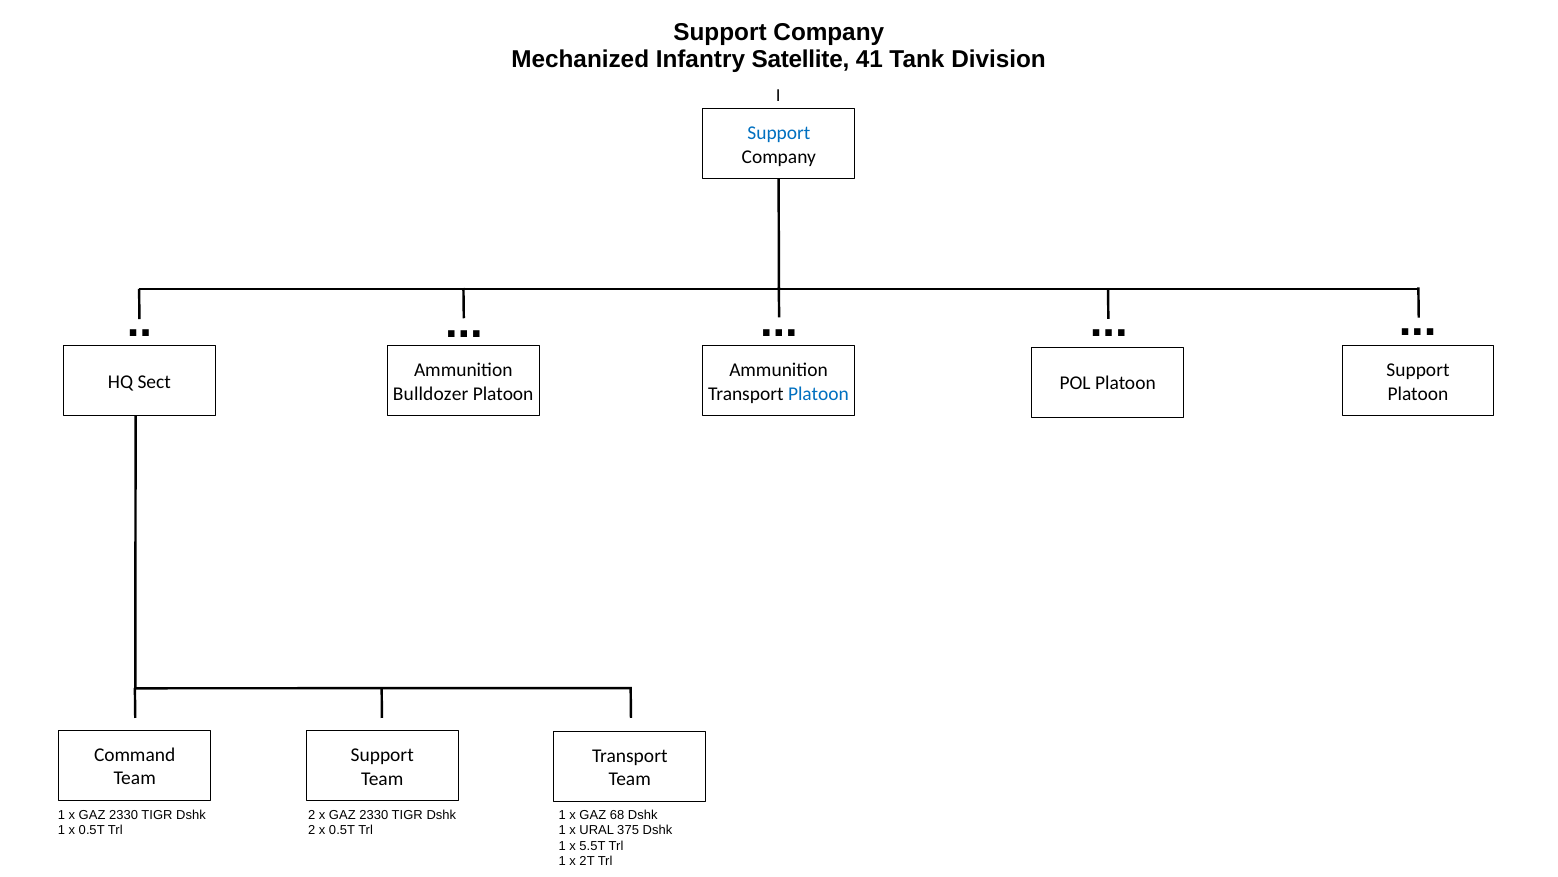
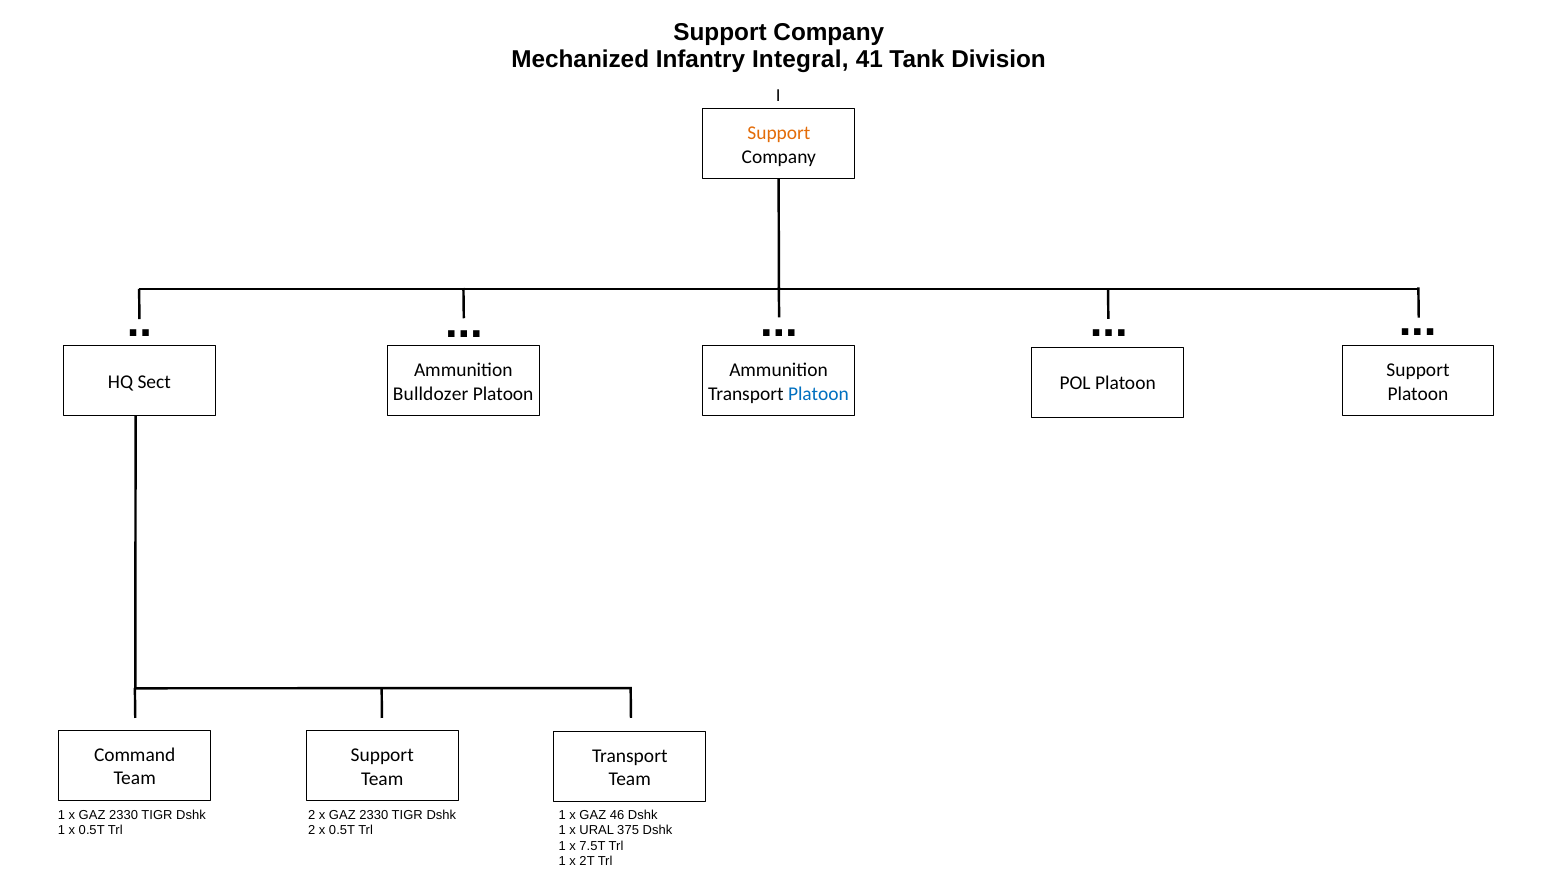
Satellite: Satellite -> Integral (800, 59)
Support colour: blue -> orange (779, 133)
68: 68 -> 46 (617, 814)
5.5T: 5.5T -> 7.5T (592, 846)
